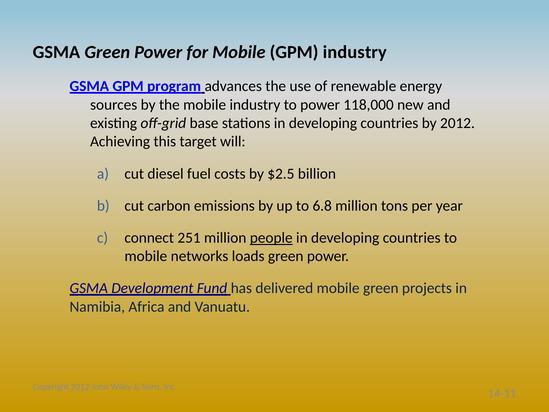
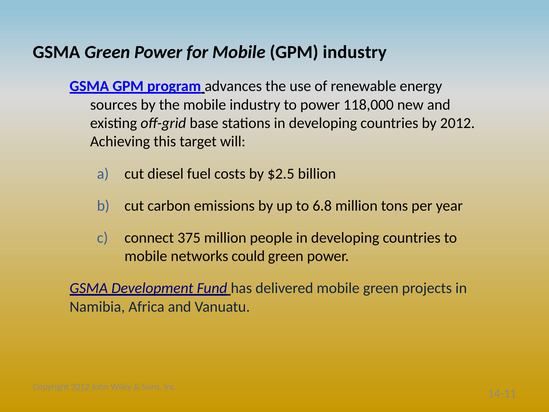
251: 251 -> 375 (189, 238)
people underline: present -> none (271, 238)
loads: loads -> could (248, 256)
